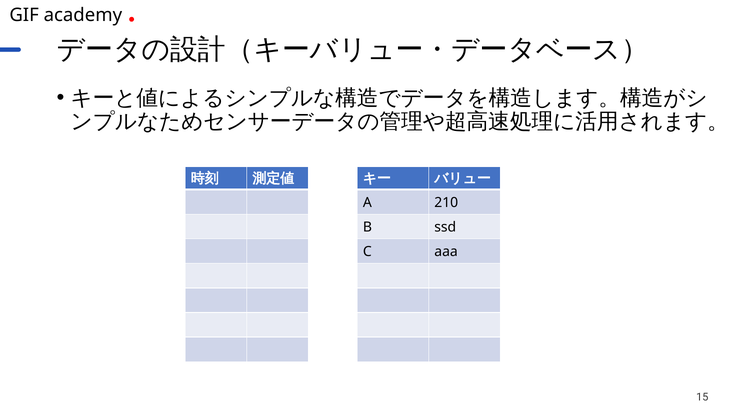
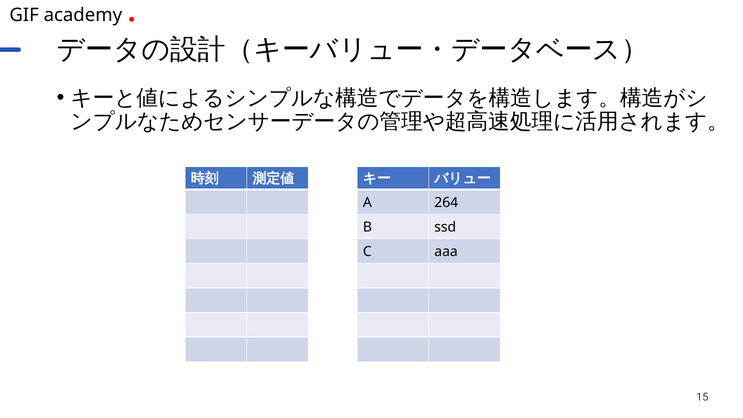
210: 210 -> 264 (446, 203)
